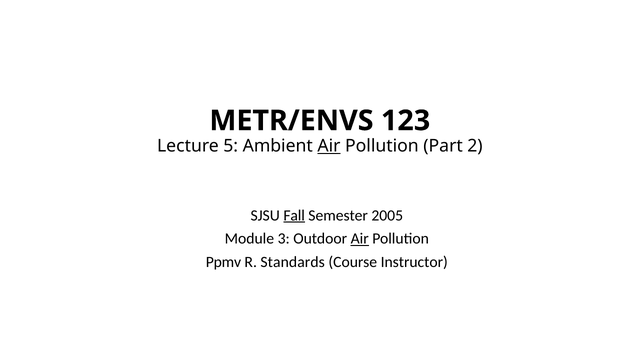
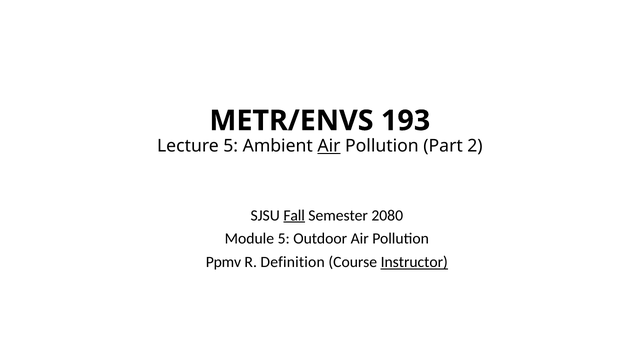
123: 123 -> 193 (406, 121)
2005: 2005 -> 2080 (387, 215)
Module 3: 3 -> 5 (284, 239)
Air underline: present -> none (360, 239)
Standards: Standards -> Definition (293, 262)
Instructor underline: none -> present (414, 262)
